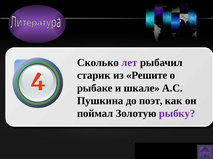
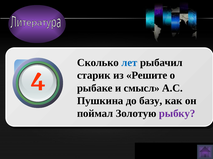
лет colour: purple -> blue (129, 63)
шкале: шкале -> смысл (142, 88)
поэт: поэт -> базу (151, 101)
